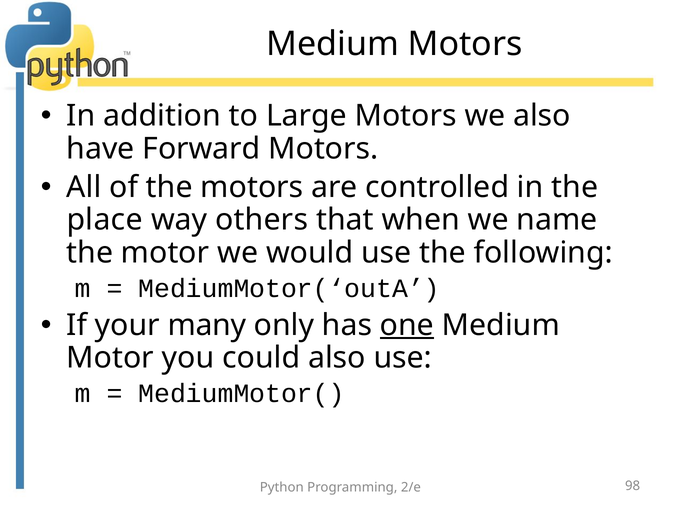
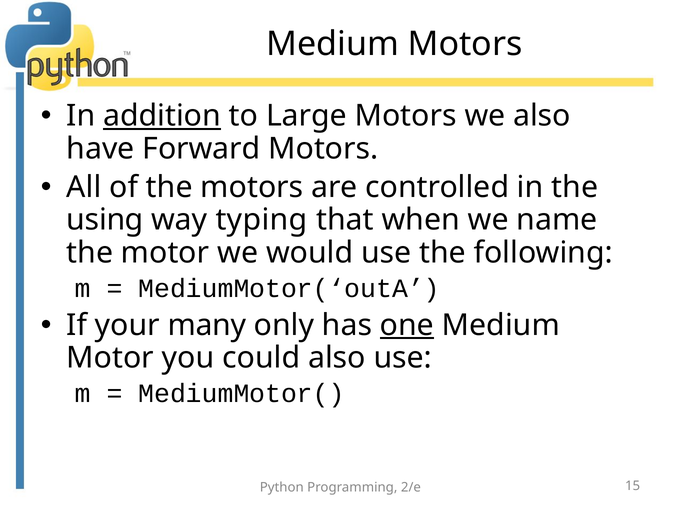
addition underline: none -> present (162, 116)
place: place -> using (105, 220)
others: others -> typing (262, 220)
98: 98 -> 15 (633, 487)
